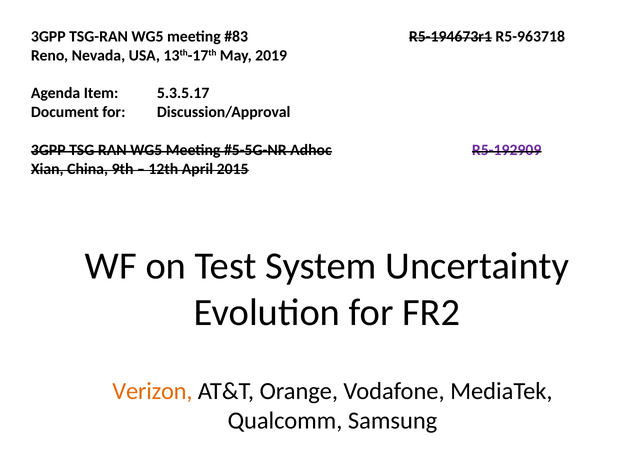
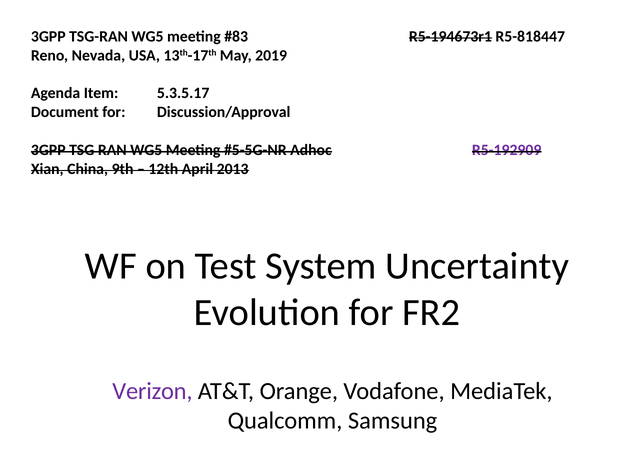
R5-963718: R5-963718 -> R5-818447 (530, 36)
2015: 2015 -> 2013 (233, 169)
Verizon colour: orange -> purple (152, 391)
